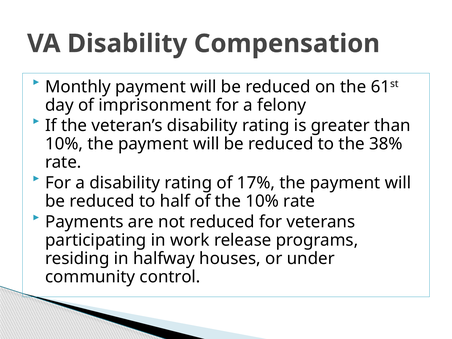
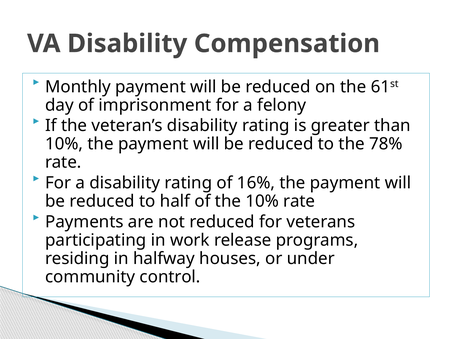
38%: 38% -> 78% (386, 144)
17%: 17% -> 16% (256, 183)
